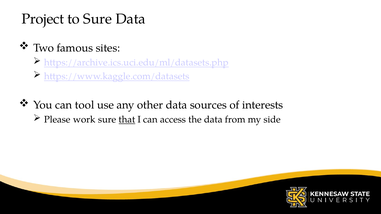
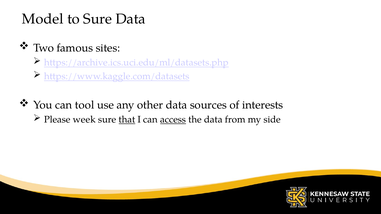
Project: Project -> Model (43, 19)
work: work -> week (84, 120)
access underline: none -> present (173, 120)
